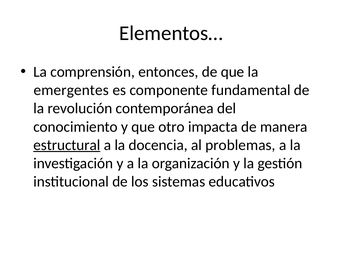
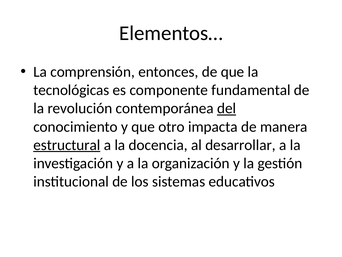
emergentes: emergentes -> tecnológicas (71, 90)
del underline: none -> present (227, 108)
problemas: problemas -> desarrollar (240, 145)
